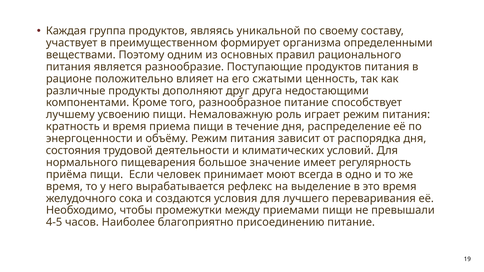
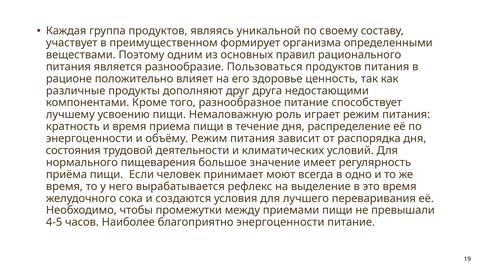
Поступающие: Поступающие -> Пользоваться (265, 67)
сжатыми: сжатыми -> здоровье (277, 79)
благоприятно присоединению: присоединению -> энергоценности (280, 222)
